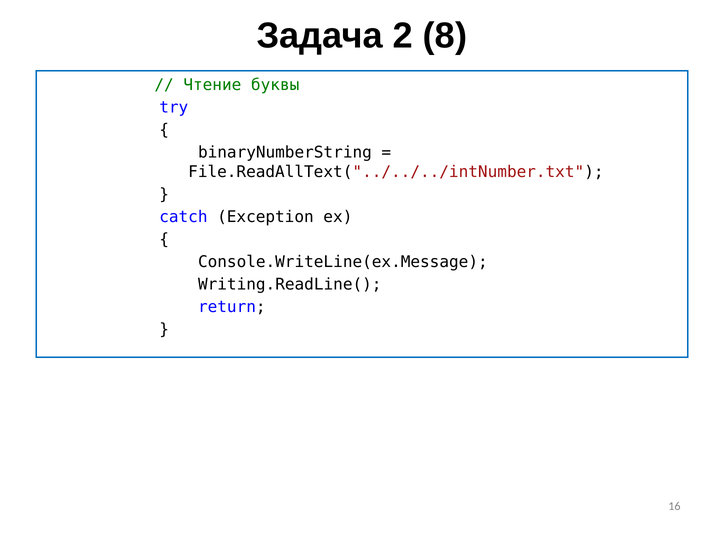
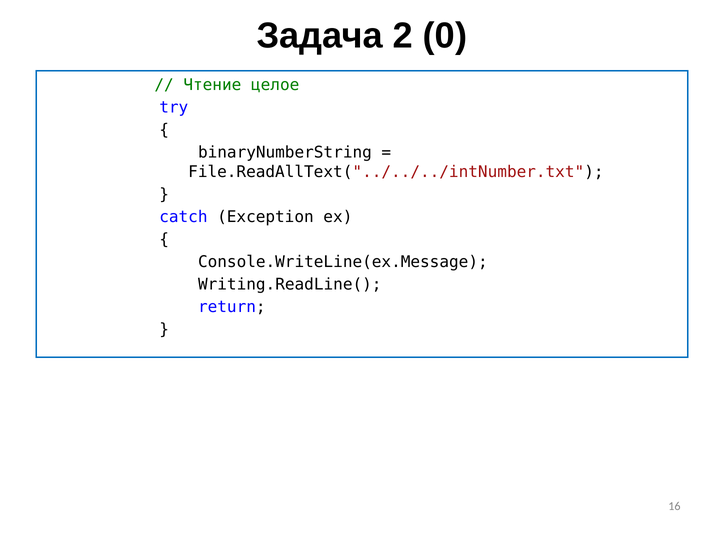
8: 8 -> 0 (445, 36)
буквы: буквы -> целое (275, 85)
